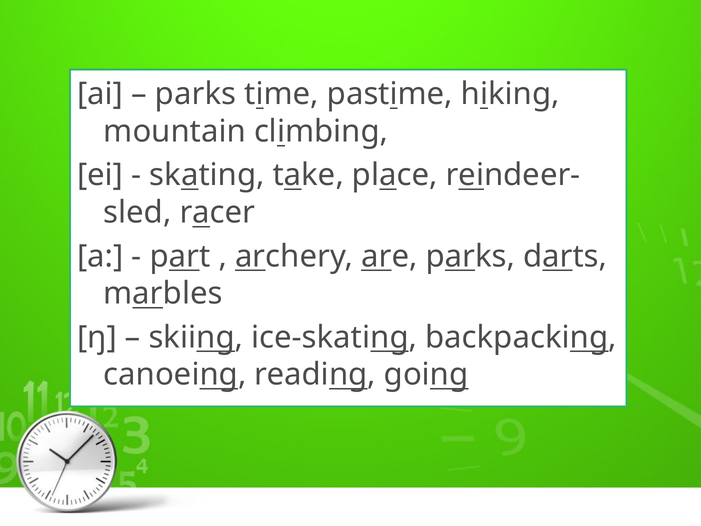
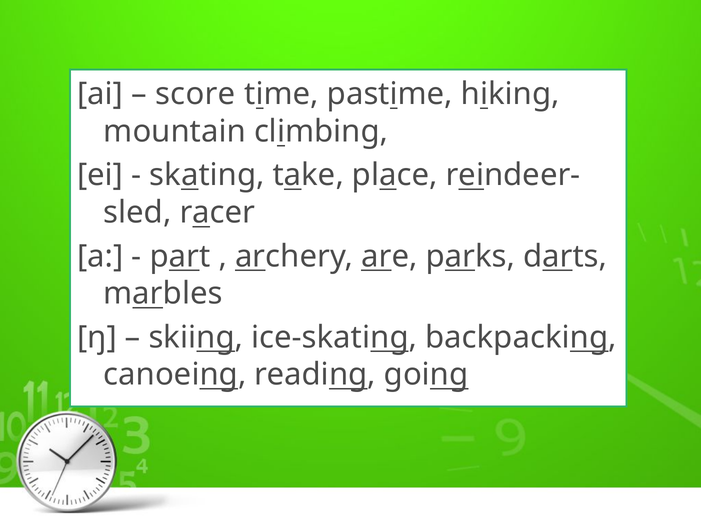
parks: parks -> score (195, 94)
